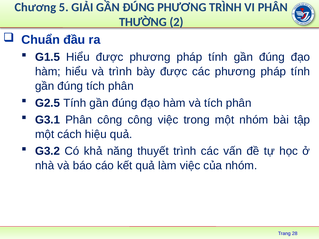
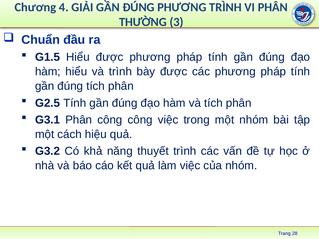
5: 5 -> 4 (64, 7)
2: 2 -> 3 (177, 22)
